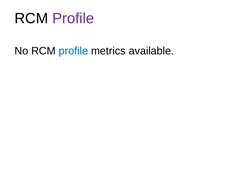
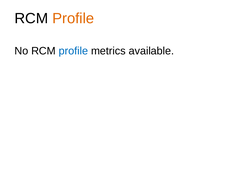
Profile colour: purple -> orange (73, 18)
